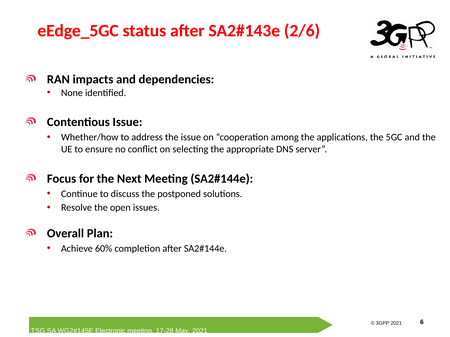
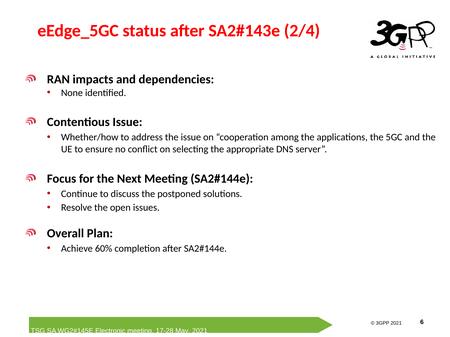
2/6: 2/6 -> 2/4 (302, 31)
